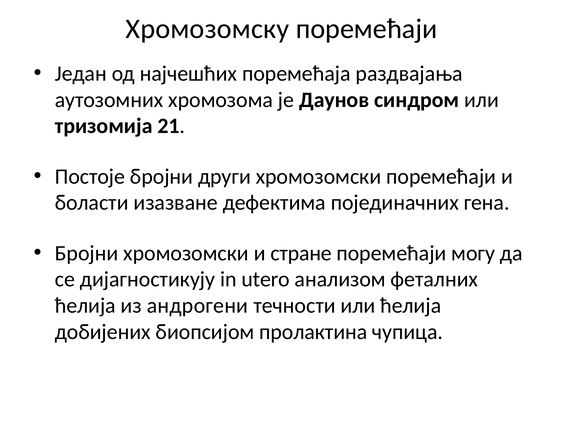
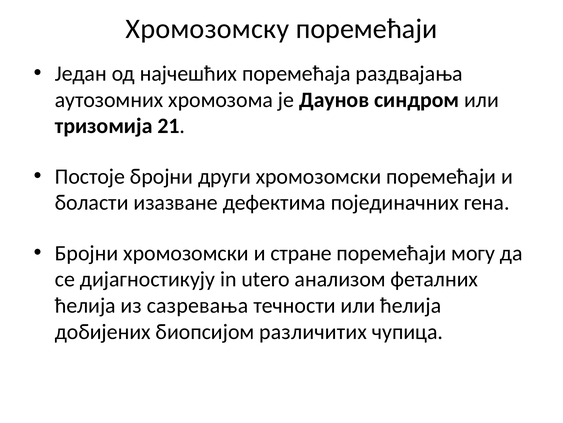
андрогени: андрогени -> сазревања (197, 305)
пролактина: пролактина -> различитих (313, 331)
